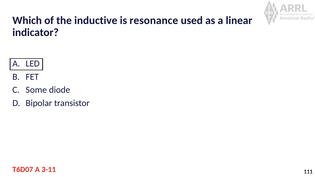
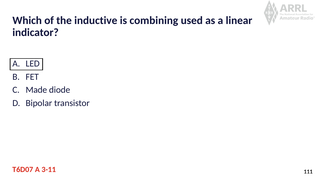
resonance: resonance -> combining (154, 20)
Some: Some -> Made (36, 90)
